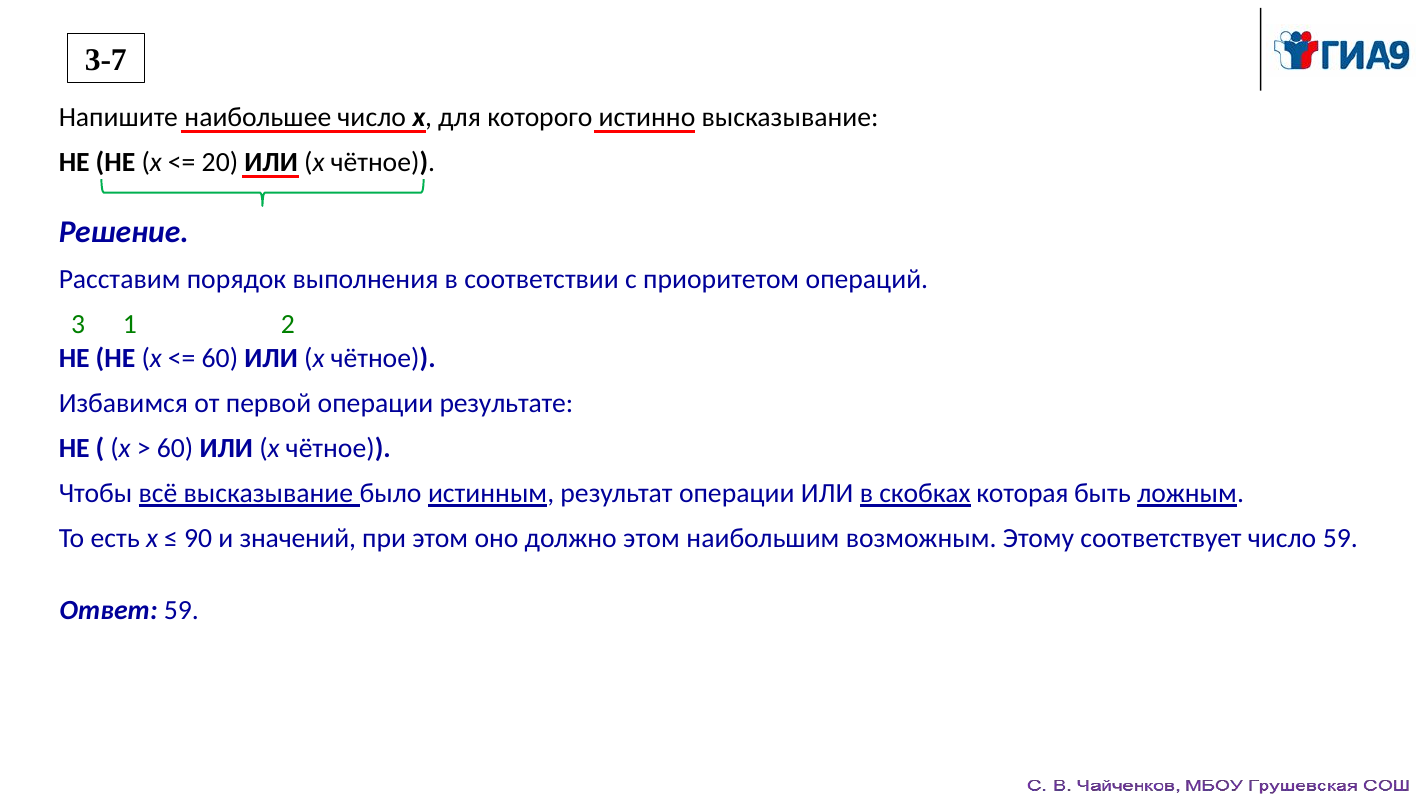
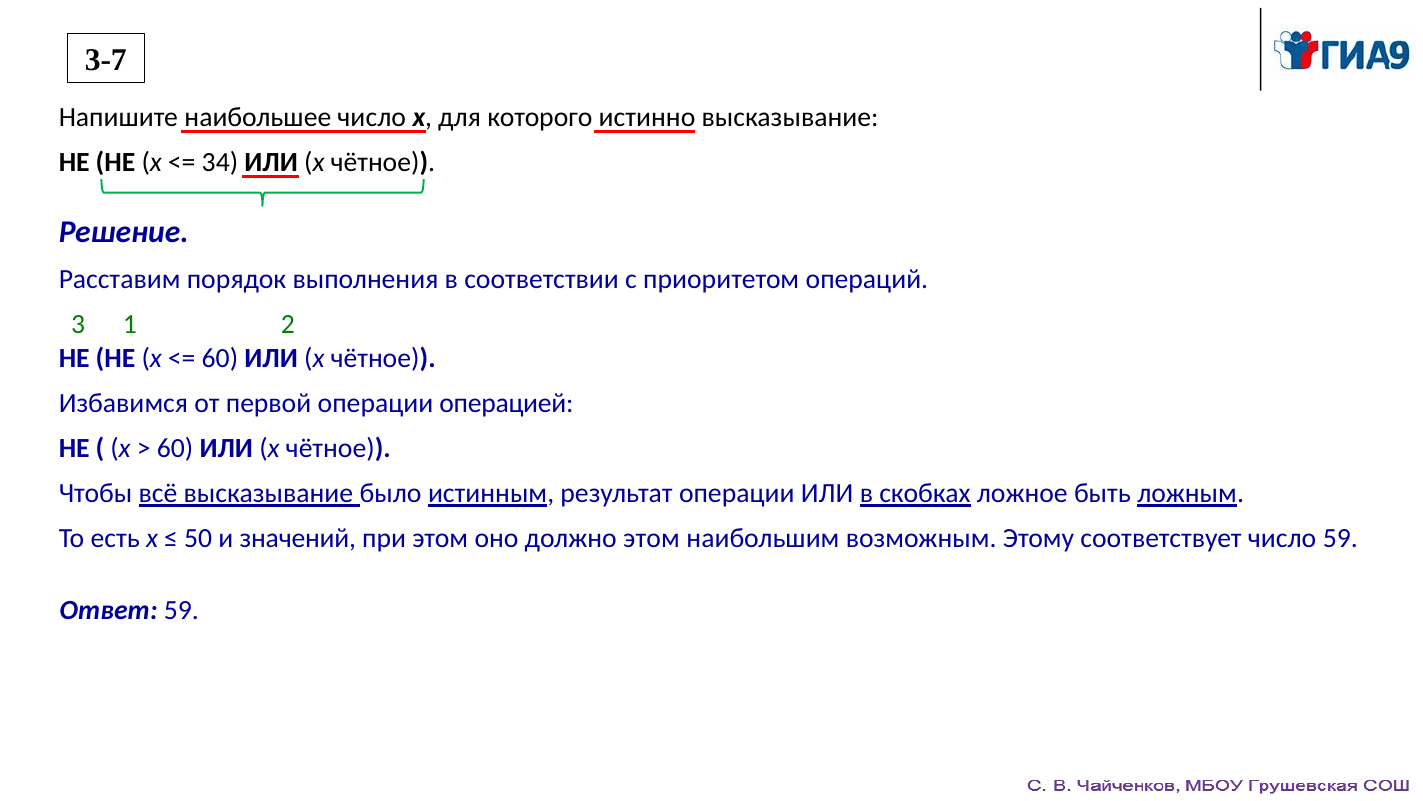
20: 20 -> 34 (220, 163)
результате: результате -> операцией (506, 403)
которая: которая -> ложное (1022, 493)
90: 90 -> 50 (198, 538)
